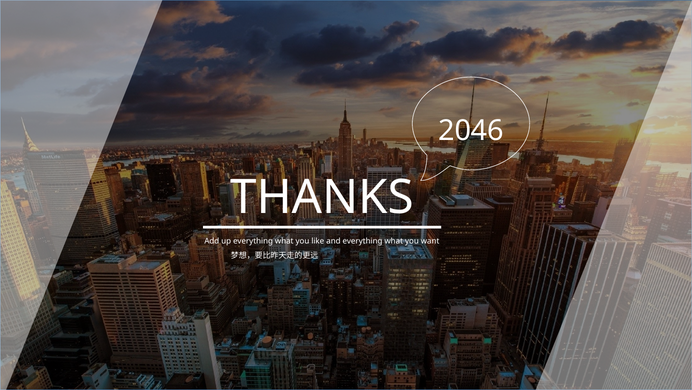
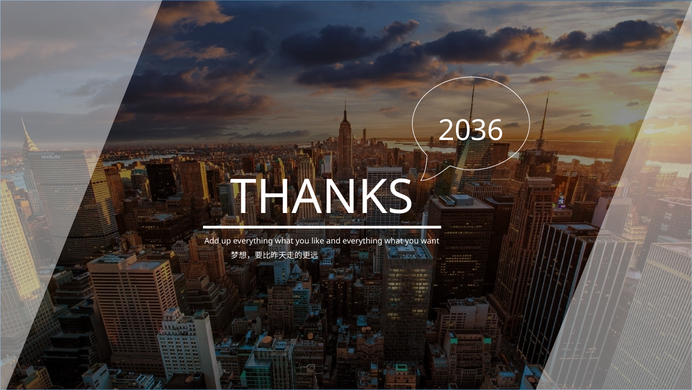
2046: 2046 -> 2036 (471, 130)
